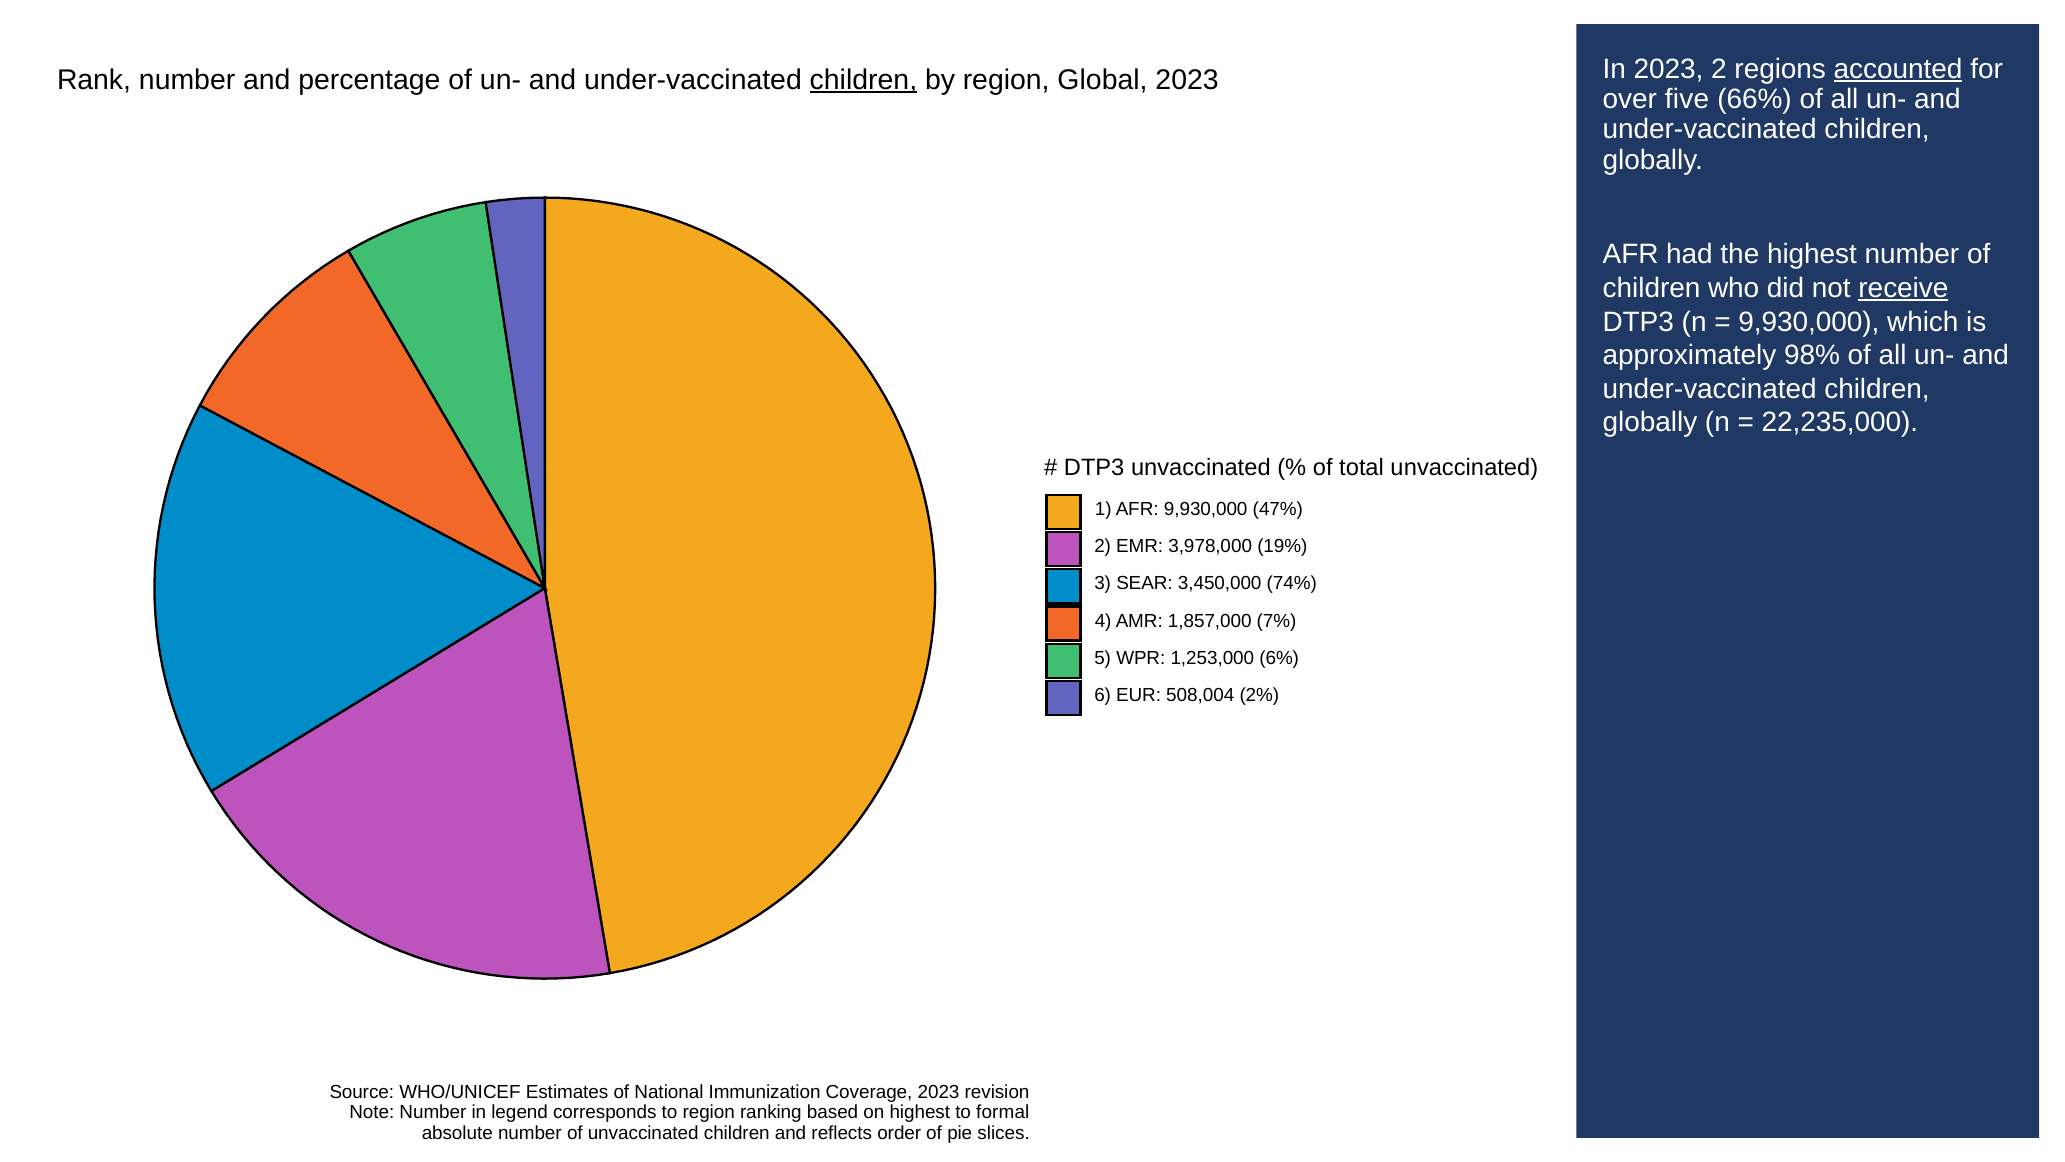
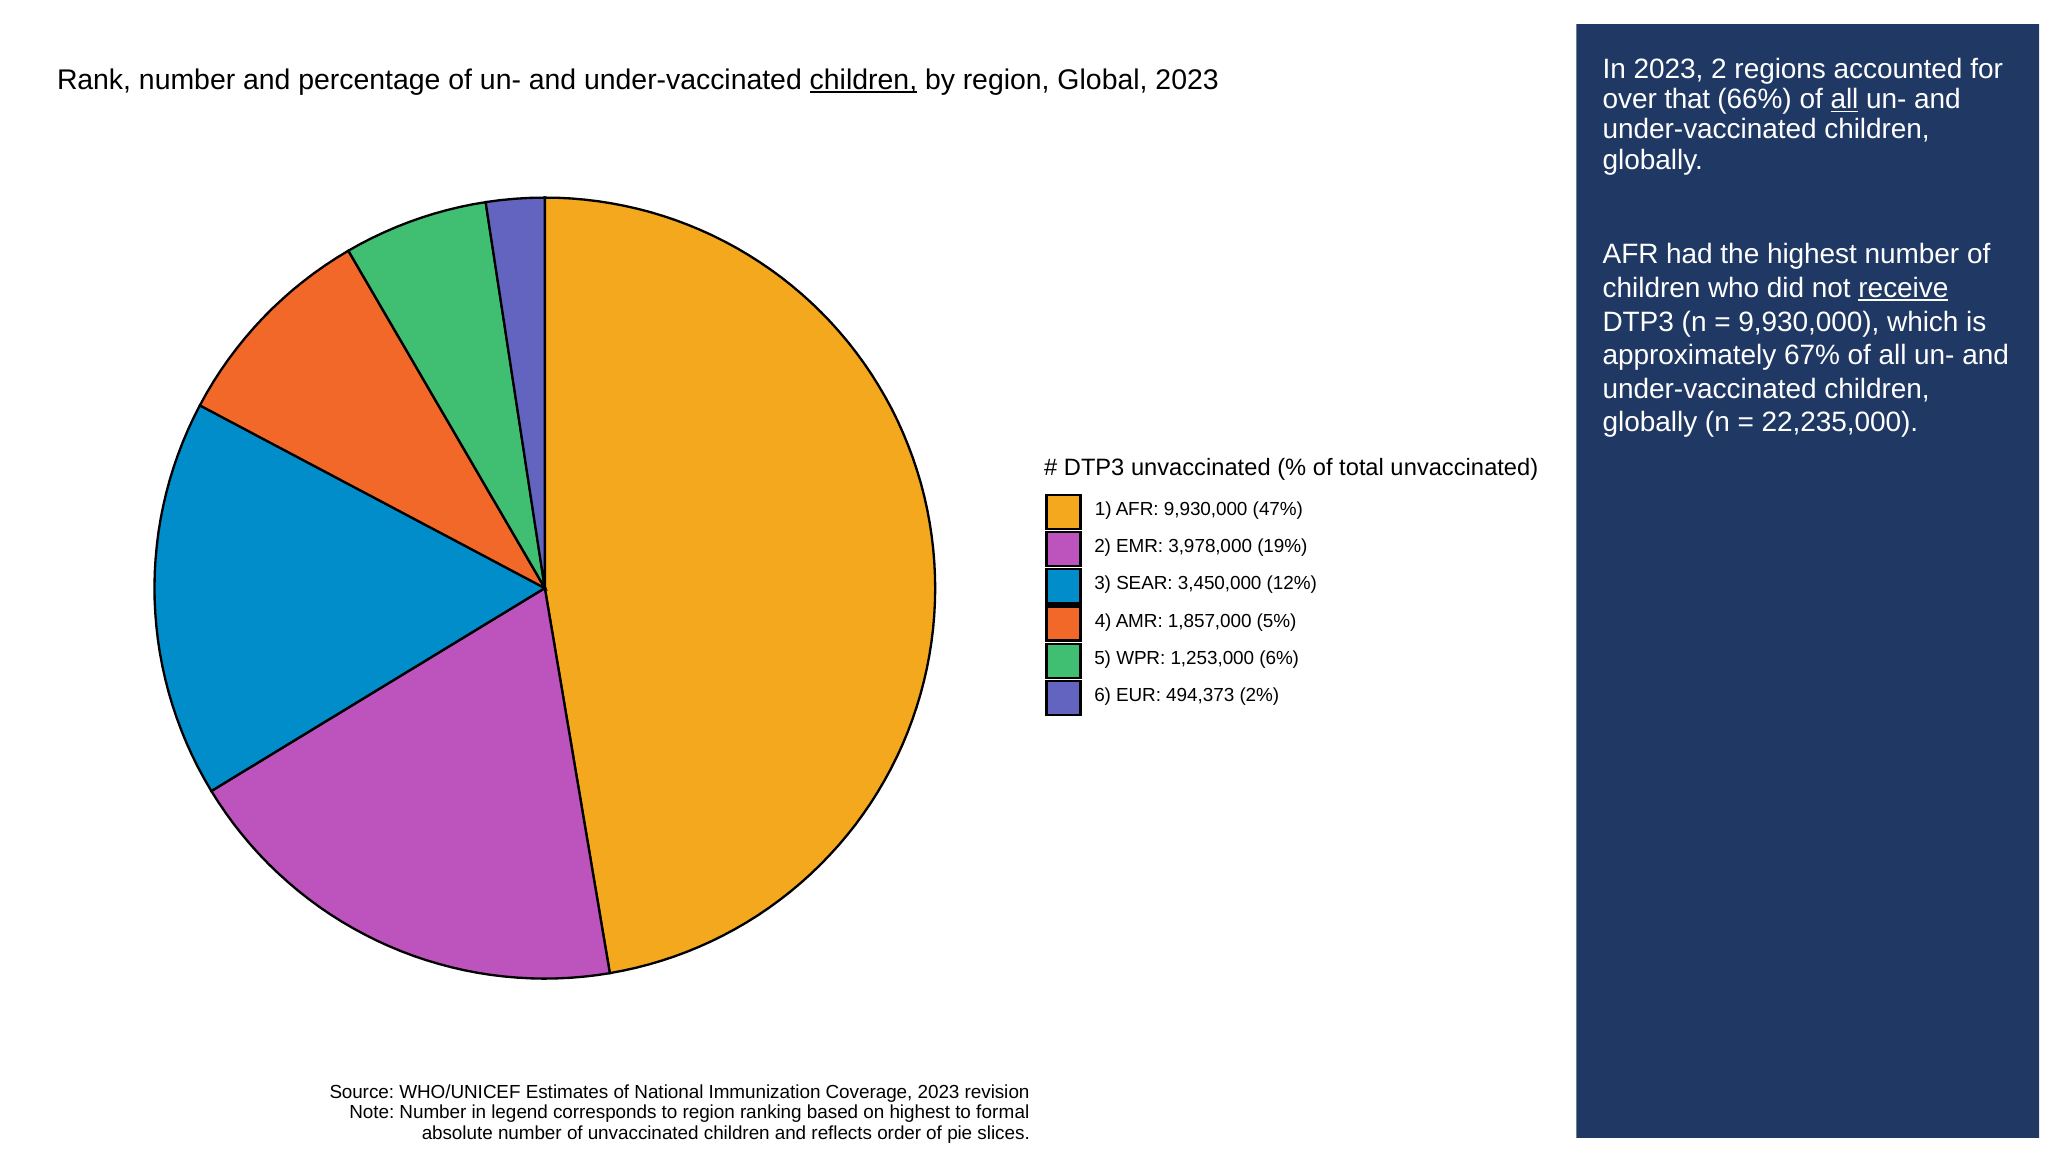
accounted underline: present -> none (1898, 69)
five: five -> that (1687, 99)
all underline: none -> present (1844, 99)
98%: 98% -> 67% (1812, 355)
74%: 74% -> 12% (1292, 584)
7%: 7% -> 5% (1277, 621)
508,004: 508,004 -> 494,373 (1200, 695)
